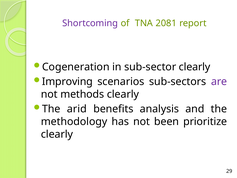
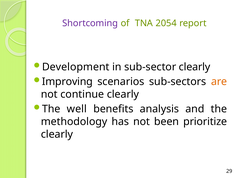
2081: 2081 -> 2054 (166, 23)
Cogeneration: Cogeneration -> Development (76, 67)
are colour: purple -> orange (219, 82)
methods: methods -> continue (82, 94)
arid: arid -> well (77, 109)
